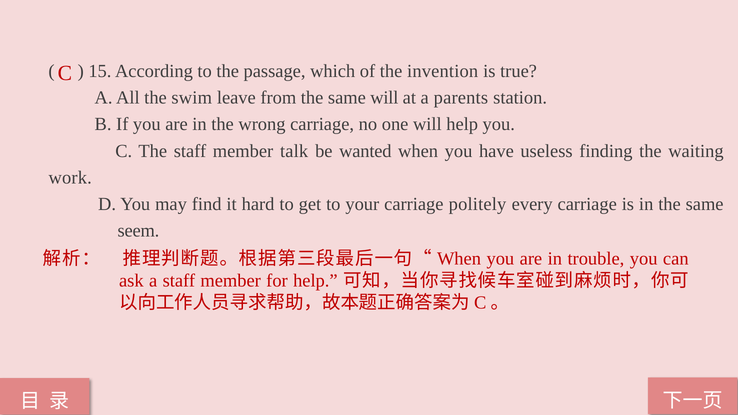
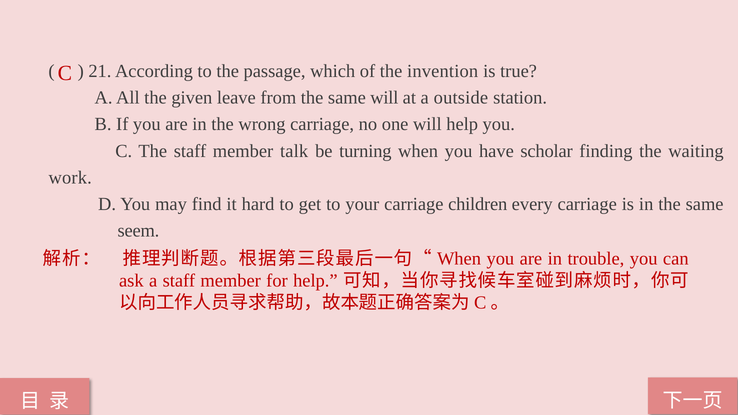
15: 15 -> 21 (100, 71)
swim: swim -> given (192, 98)
parents: parents -> outside (461, 98)
wanted: wanted -> turning (365, 151)
useless: useless -> scholar (547, 151)
politely: politely -> children (478, 204)
